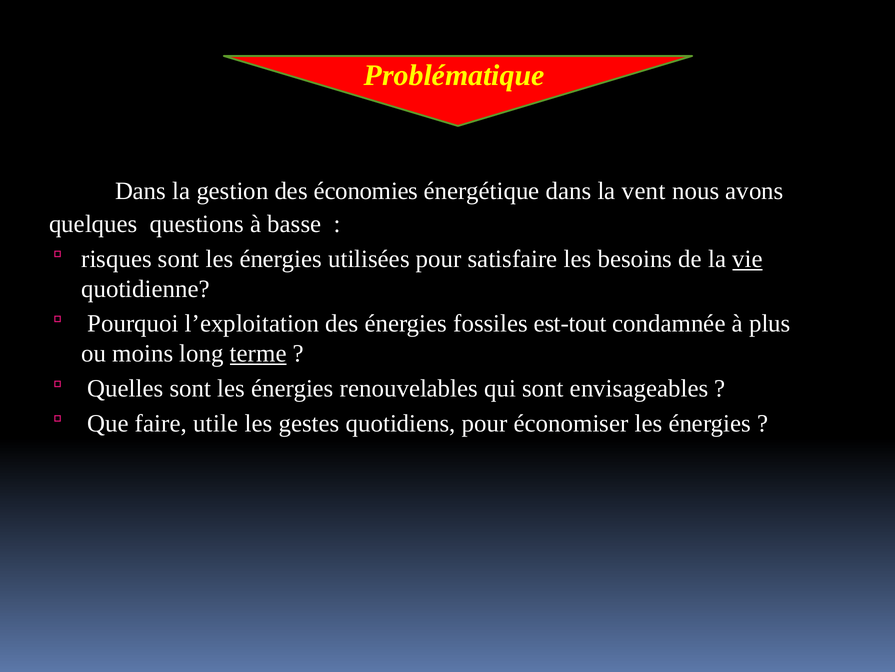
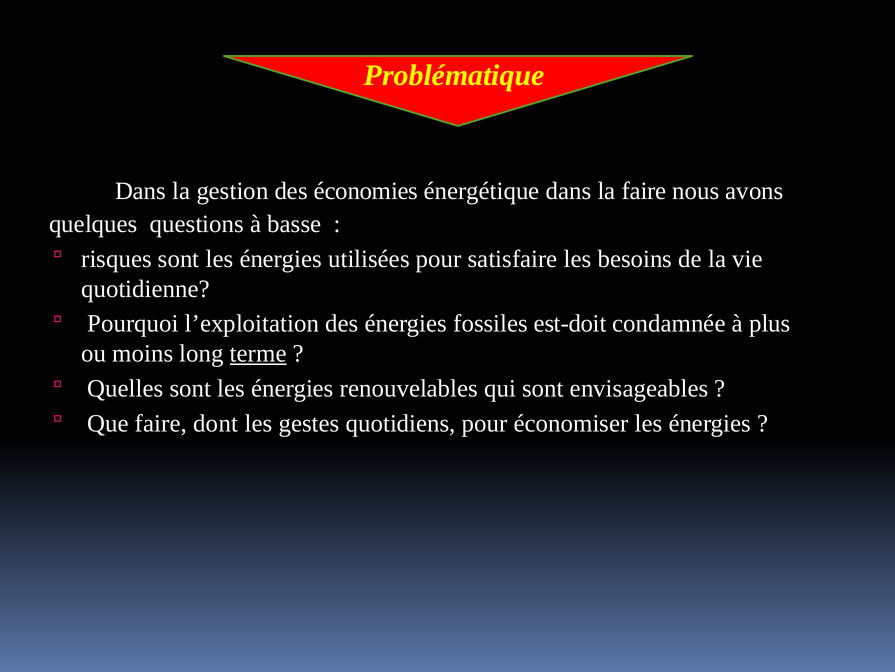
la vent: vent -> faire (644, 191)
vie underline: present -> none (748, 259)
est-tout: est-tout -> est-doit (570, 323)
utile: utile -> dont (216, 423)
